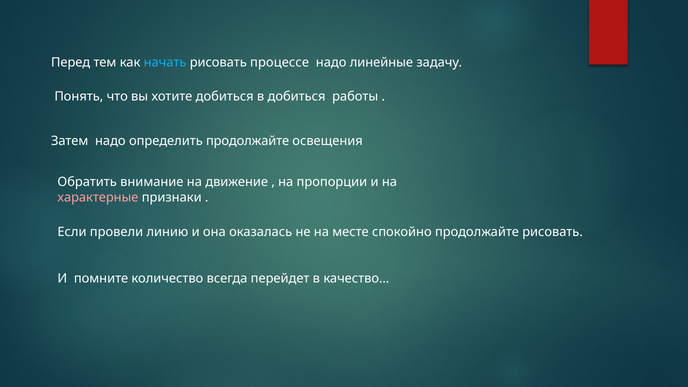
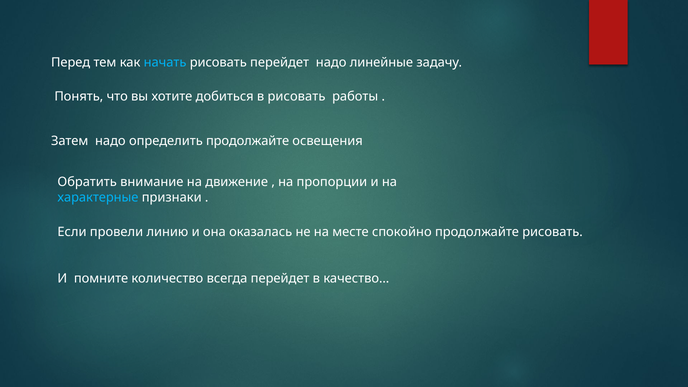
рисовать процессе: процессе -> перейдет (280, 63)
в добиться: добиться -> рисовать (296, 97)
характерные colour: pink -> light blue (98, 197)
